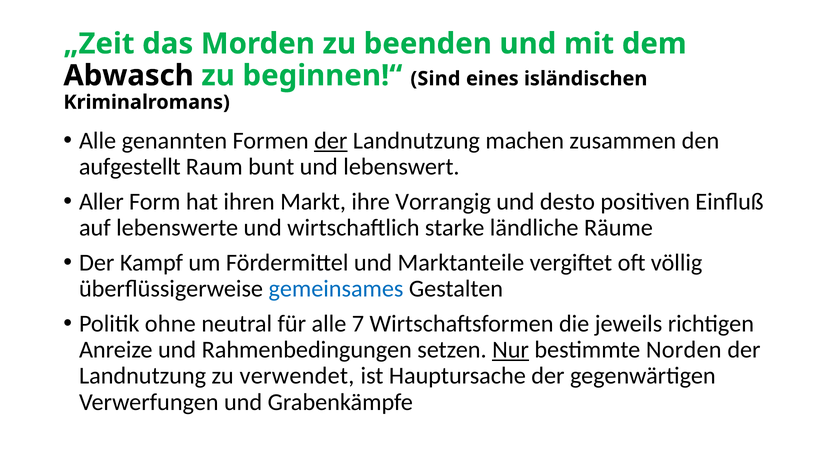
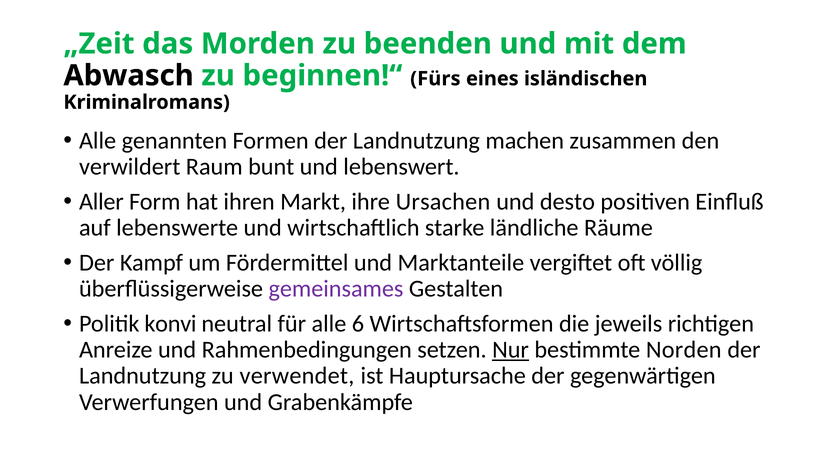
Sind: Sind -> Fürs (435, 79)
der underline: present -> none (331, 141)
aufgestellt: aufgestellt -> verwildert (130, 167)
Vorrangig: Vorrangig -> Ursachen (443, 202)
gemeinsames colour: blue -> purple (336, 289)
ohne: ohne -> konvi (171, 324)
7: 7 -> 6 (358, 324)
